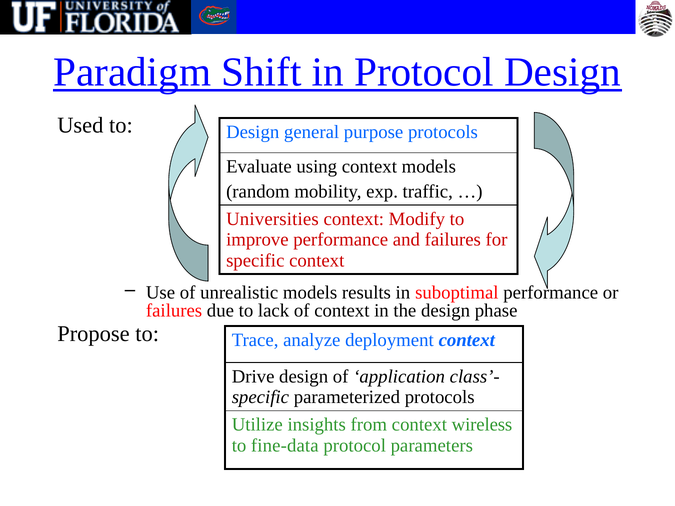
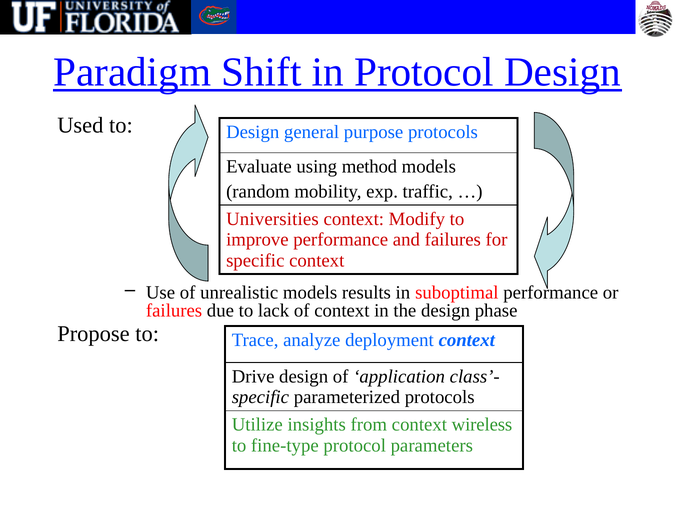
using context: context -> method (369, 167)
fine-data: fine-data -> fine-type (285, 446)
